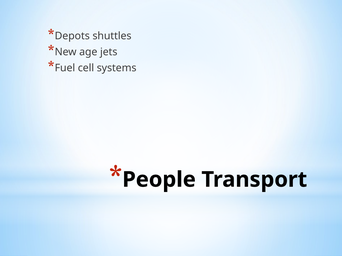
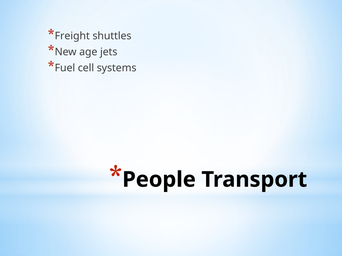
Depots: Depots -> Freight (72, 36)
